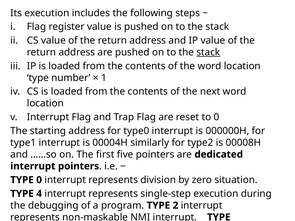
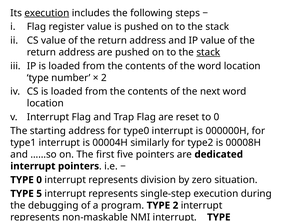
execution underline: none -> present (47, 13)
1: 1 -> 2 (104, 78)
4: 4 -> 5 (39, 194)
